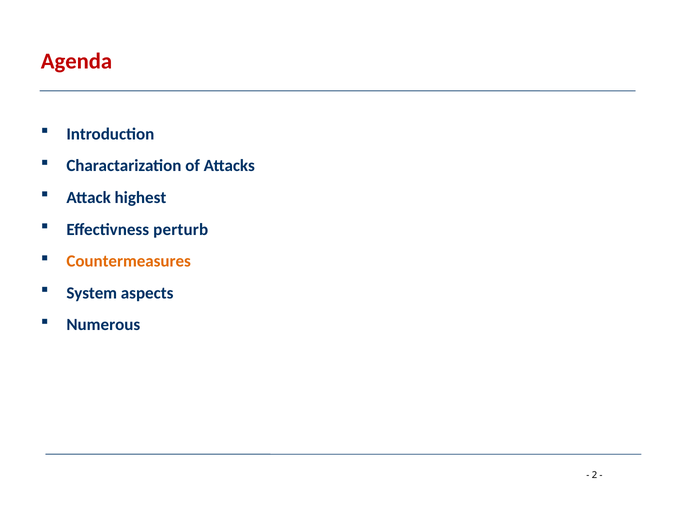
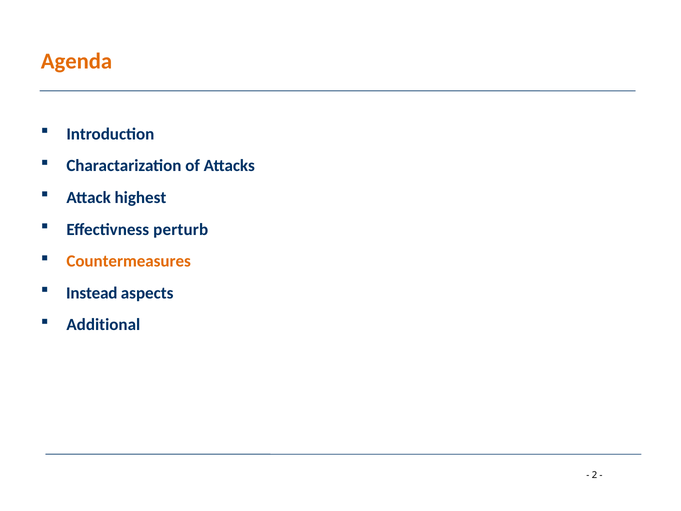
Agenda colour: red -> orange (76, 61)
System: System -> Instead (92, 293)
Numerous: Numerous -> Additional (103, 325)
